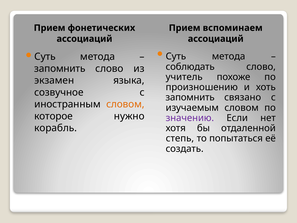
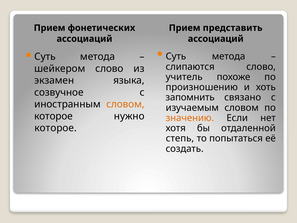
вспоминаем: вспоминаем -> представить (233, 28)
соблюдать: соблюдать -> слипаются (190, 67)
запомнить: запомнить -> шейкером (60, 69)
значению colour: purple -> orange (190, 118)
корабль: корабль -> которое (56, 128)
